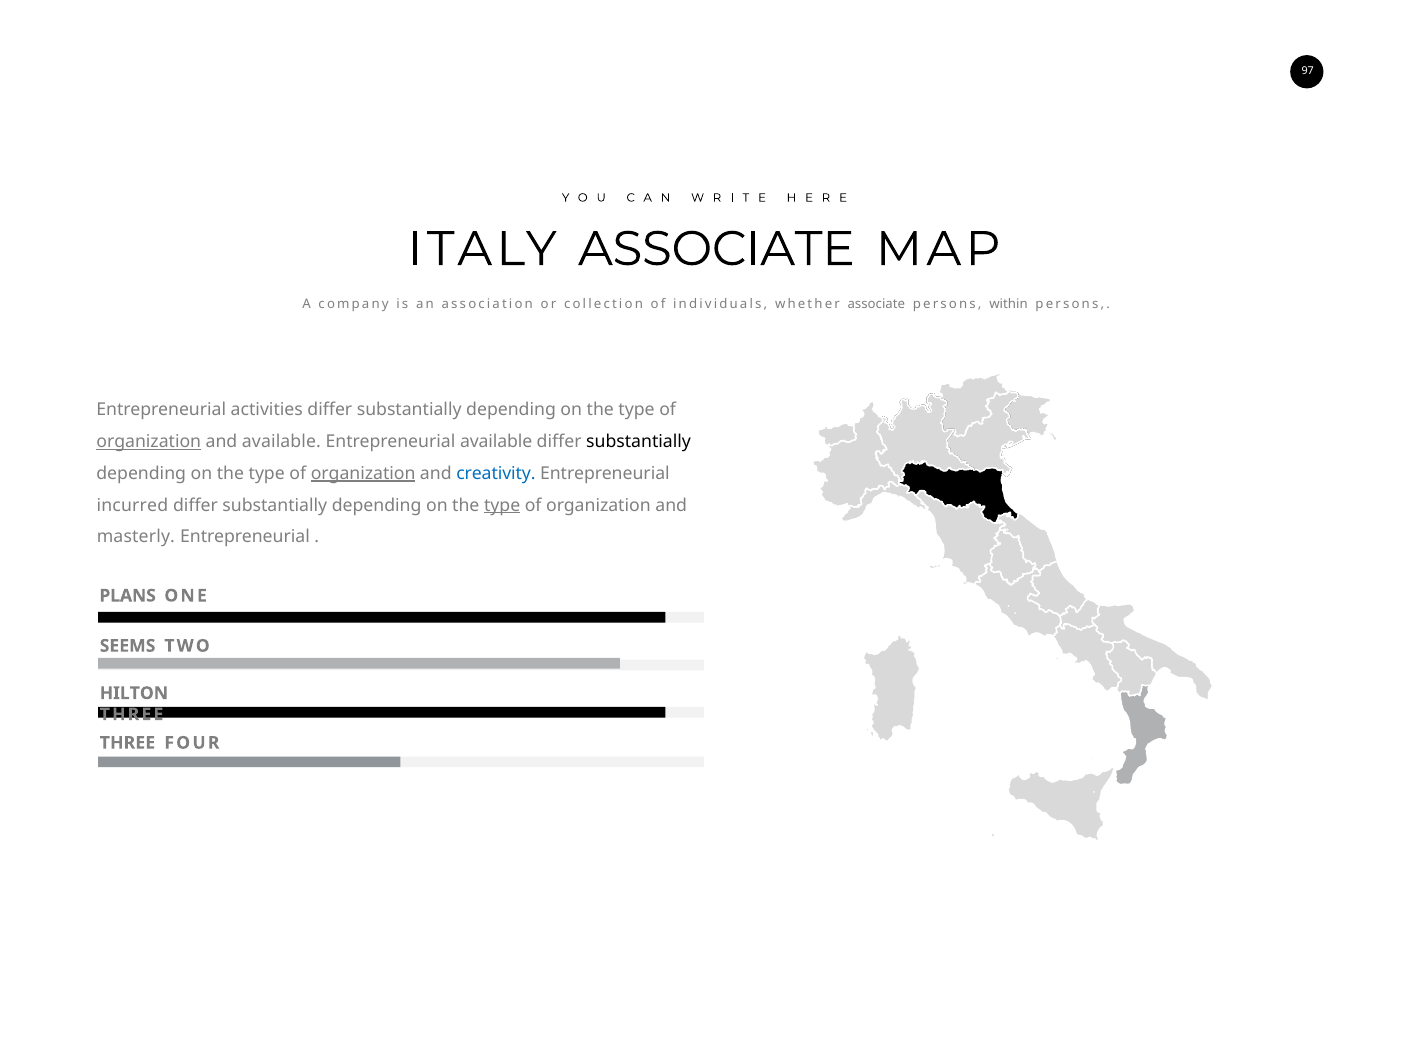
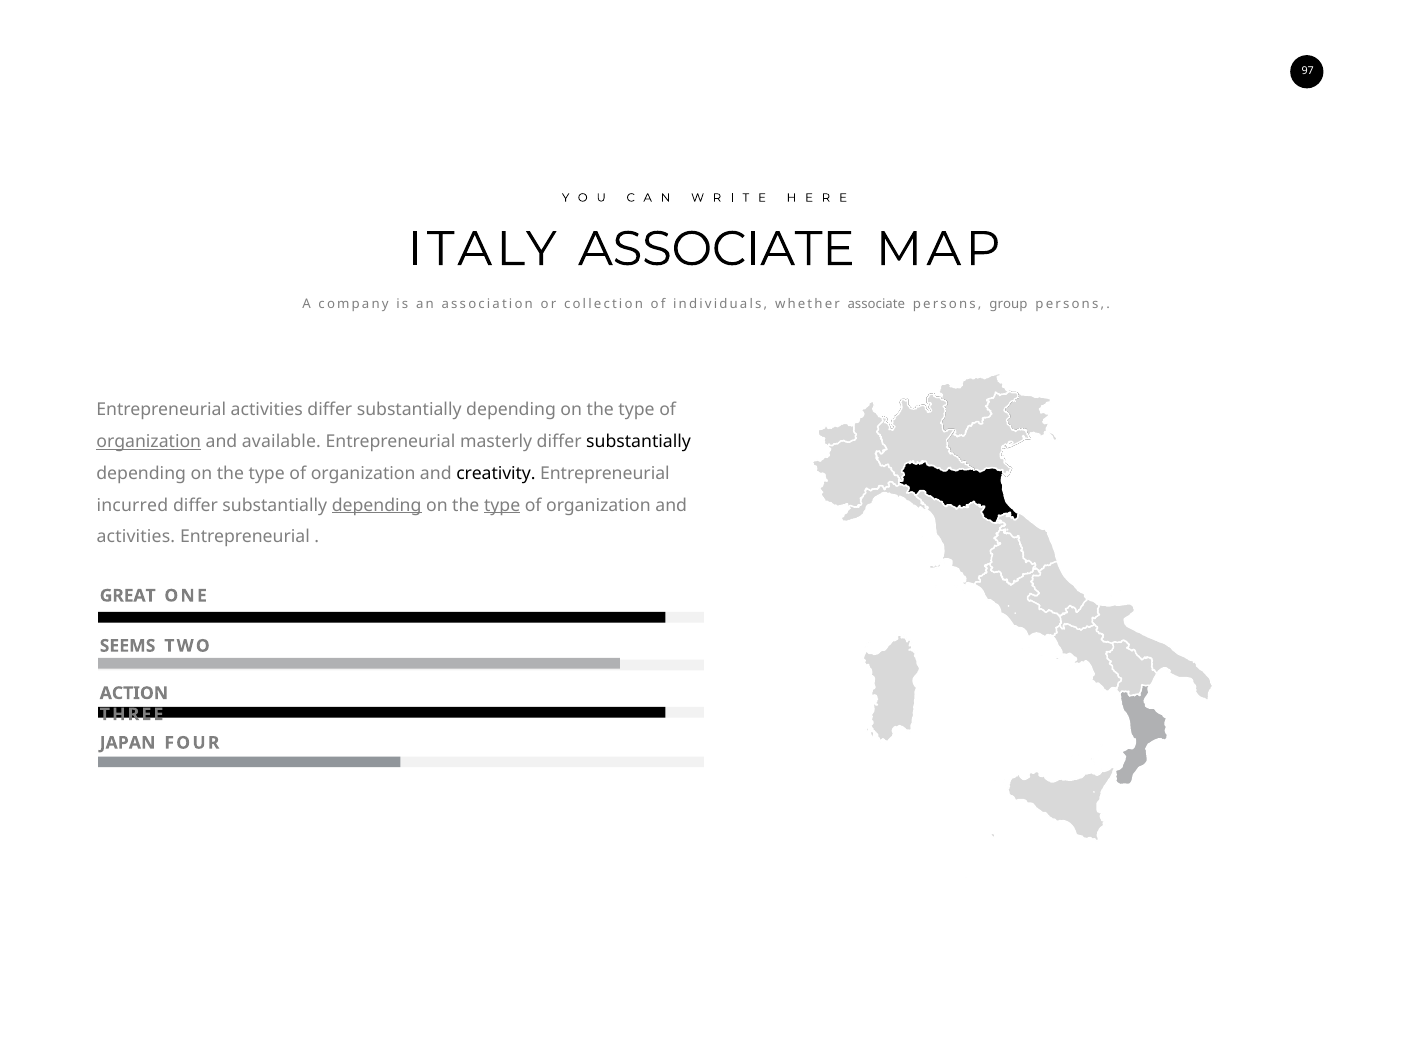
within: within -> group (1008, 304)
Entrepreneurial available: available -> masterly (496, 442)
organization underline: present -> none (363, 473)
creativity colour: blue -> black (496, 473)
depending underline: none -> present (377, 505)
masterly: masterly -> activities (136, 537)
PLANS: PLANS -> GREAT (128, 596)
HILTON: HILTON -> ACTION (134, 693)
THREE: THREE -> JAPAN (128, 743)
